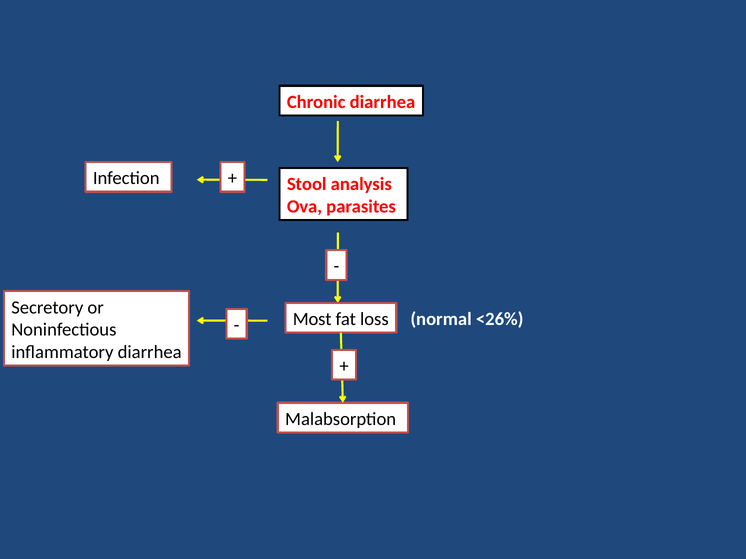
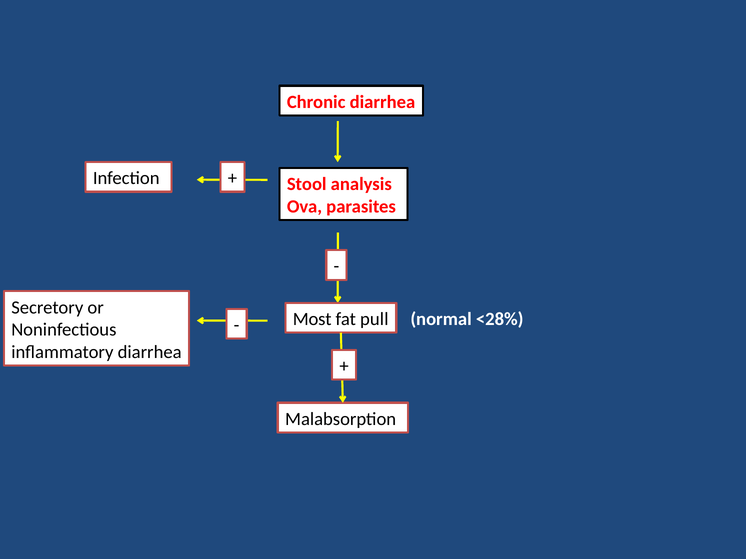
loss: loss -> pull (374, 319)
<26%: <26% -> <28% (500, 319)
